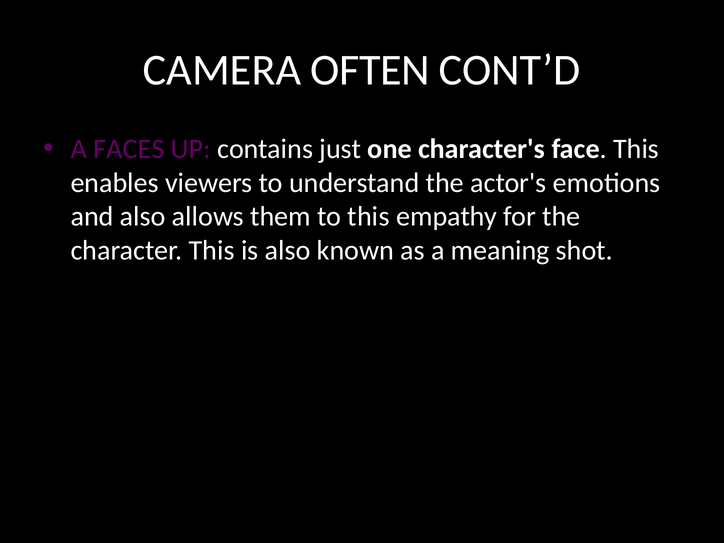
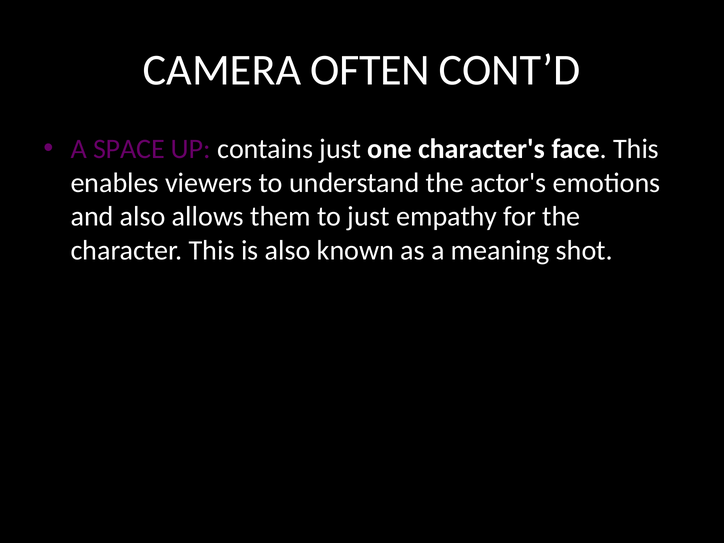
FACES: FACES -> SPACE (129, 149)
to this: this -> just (369, 217)
